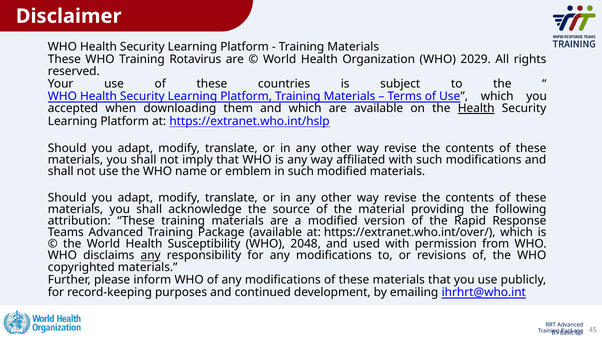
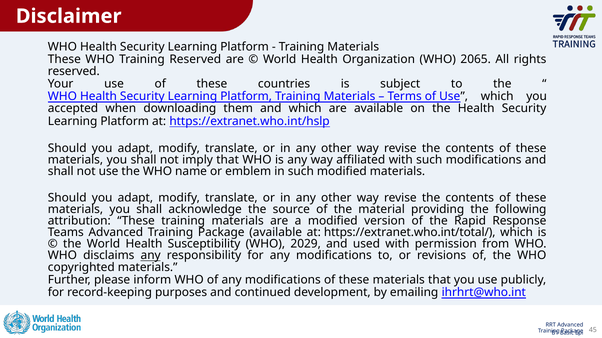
Training Rotavirus: Rotavirus -> Reserved (195, 60)
2029: 2029 -> 2065 (476, 60)
Health underline: present -> none (476, 109)
https://extranet.who.int/over/: https://extranet.who.int/over/ -> https://extranet.who.int/total/ (410, 233)
2048: 2048 -> 2029 (306, 244)
